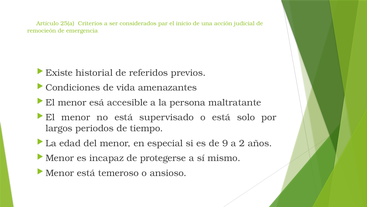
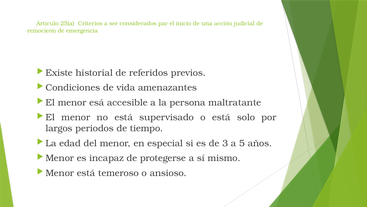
9: 9 -> 3 (225, 143)
2: 2 -> 5 (242, 143)
